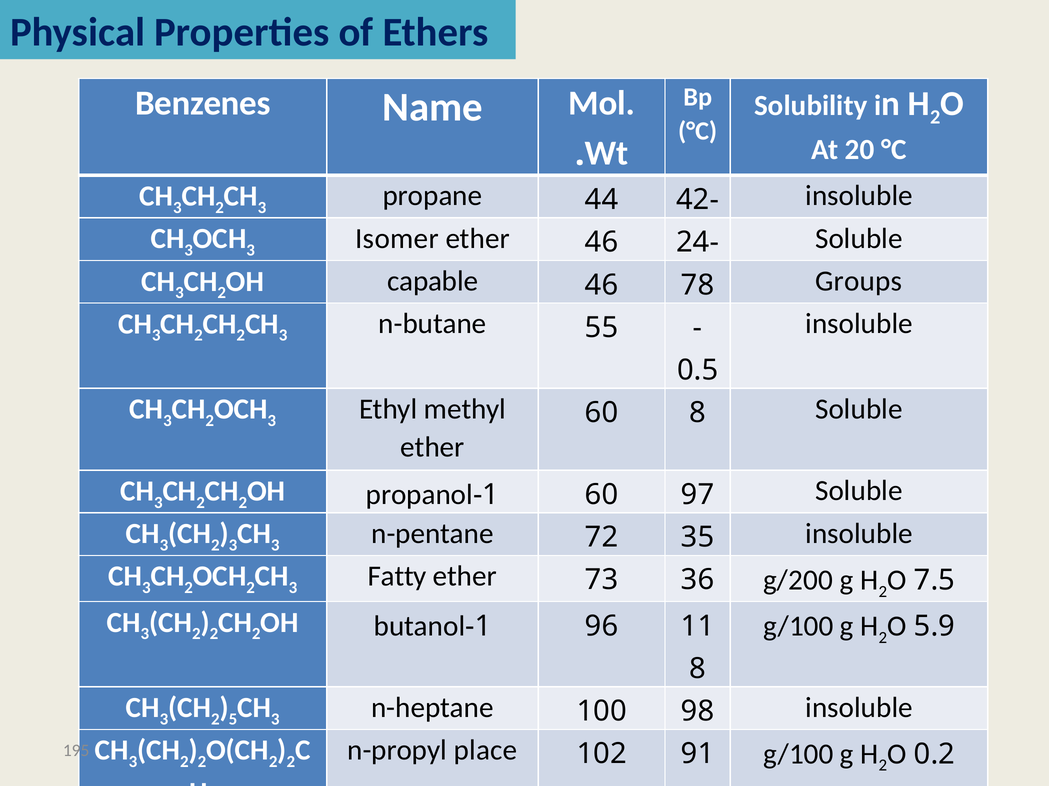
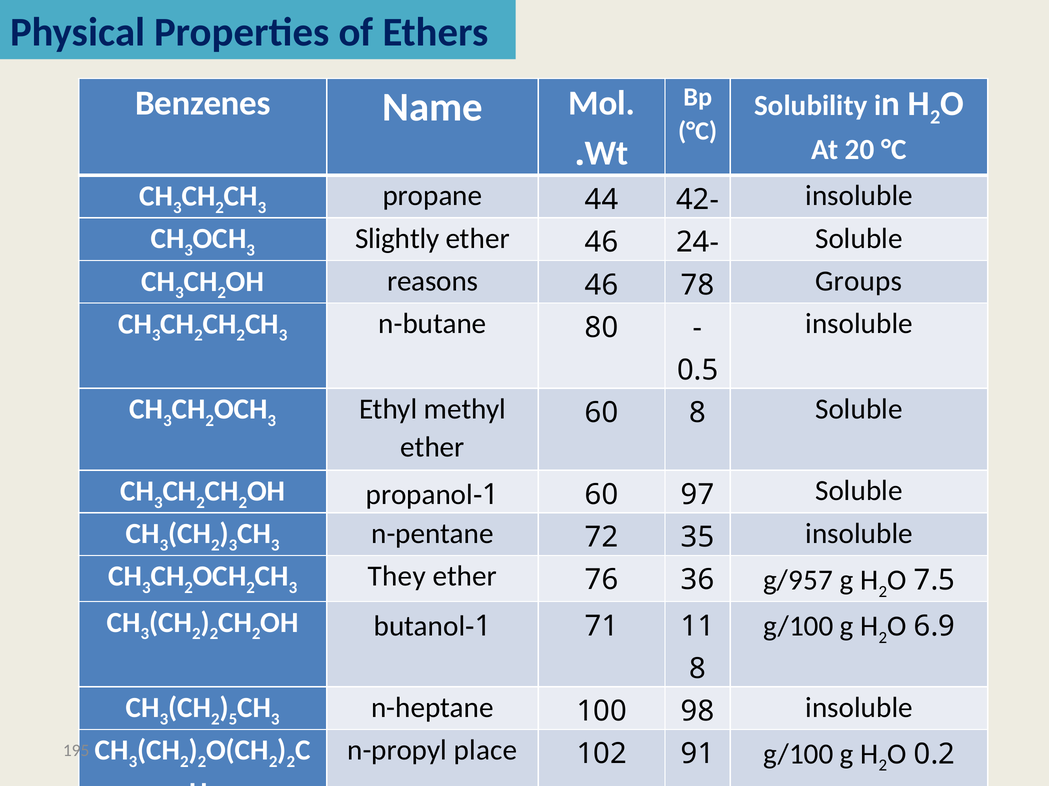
Isomer: Isomer -> Slightly (397, 239)
capable: capable -> reasons (433, 281)
55: 55 -> 80 (602, 328)
Fatty: Fatty -> They (397, 577)
73: 73 -> 76 (602, 580)
g/200: g/200 -> g/957 (798, 581)
96: 96 -> 71 (602, 627)
5.9: 5.9 -> 6.9 (934, 627)
